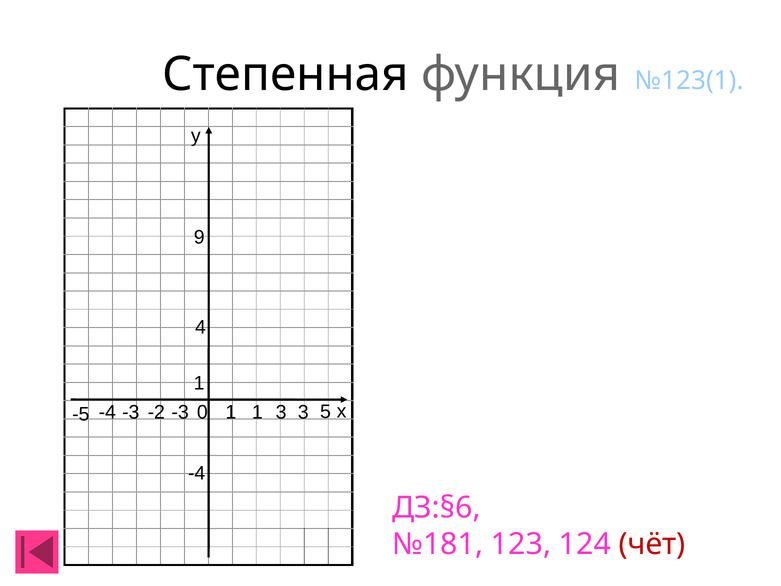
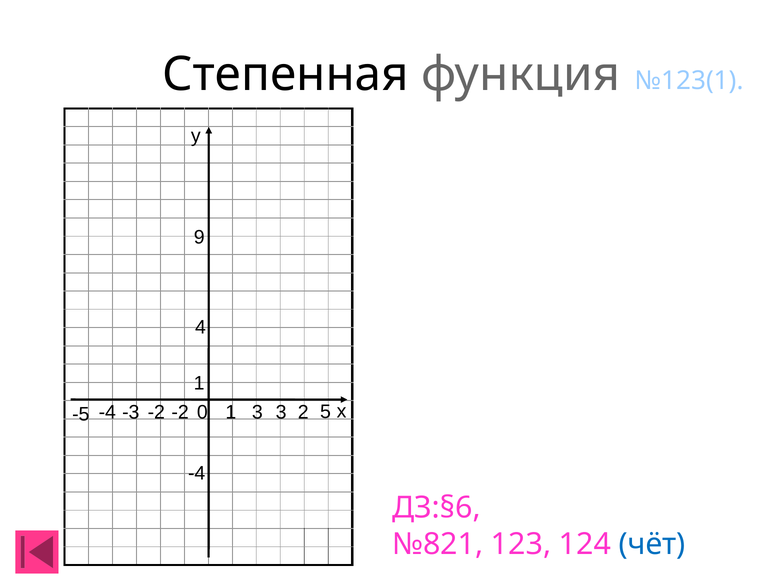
-3 -3: -3 -> -2 (180, 412)
1 1: 1 -> 3 (257, 412)
3 3: 3 -> 2 (303, 412)
№181: №181 -> №821 (438, 544)
чёт colour: red -> blue (652, 544)
